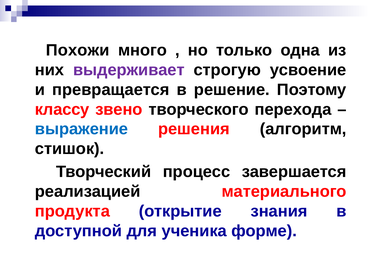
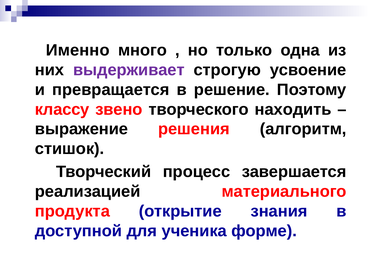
Похожи: Похожи -> Именно (78, 50)
перехода: перехода -> находить (293, 110)
выражение colour: blue -> black (82, 129)
